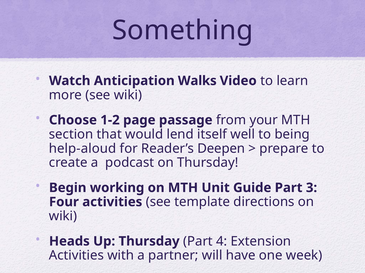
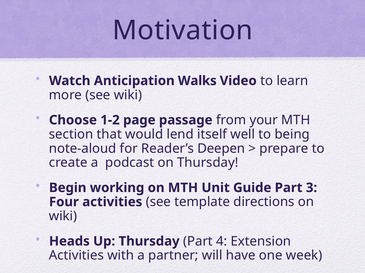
Something: Something -> Motivation (183, 30)
help-aloud: help-aloud -> note-aloud (83, 149)
